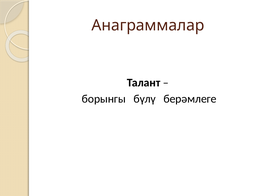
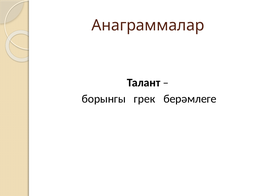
бүлү: бүлү -> грек (145, 99)
